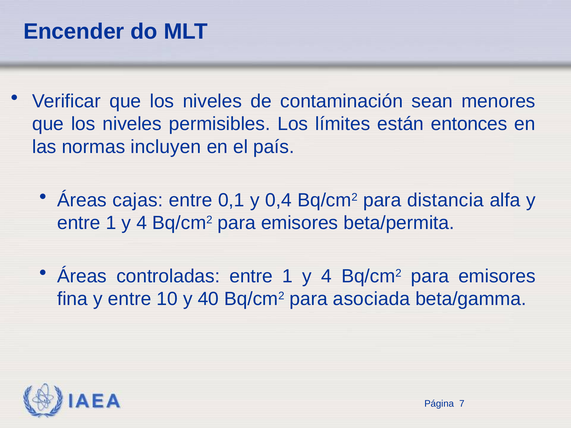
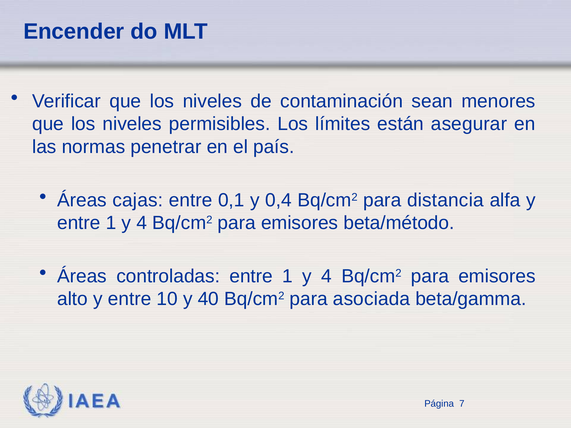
entonces: entonces -> asegurar (469, 124)
incluyen: incluyen -> penetrar (166, 147)
beta/permita: beta/permita -> beta/método (399, 223)
fina: fina -> alto (72, 299)
